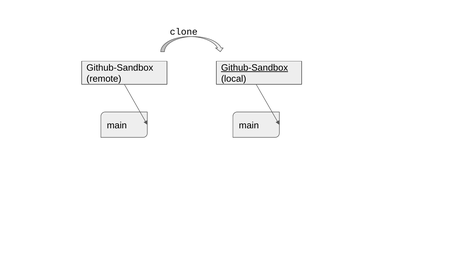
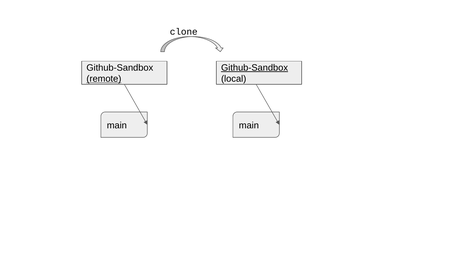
remote underline: none -> present (104, 79)
